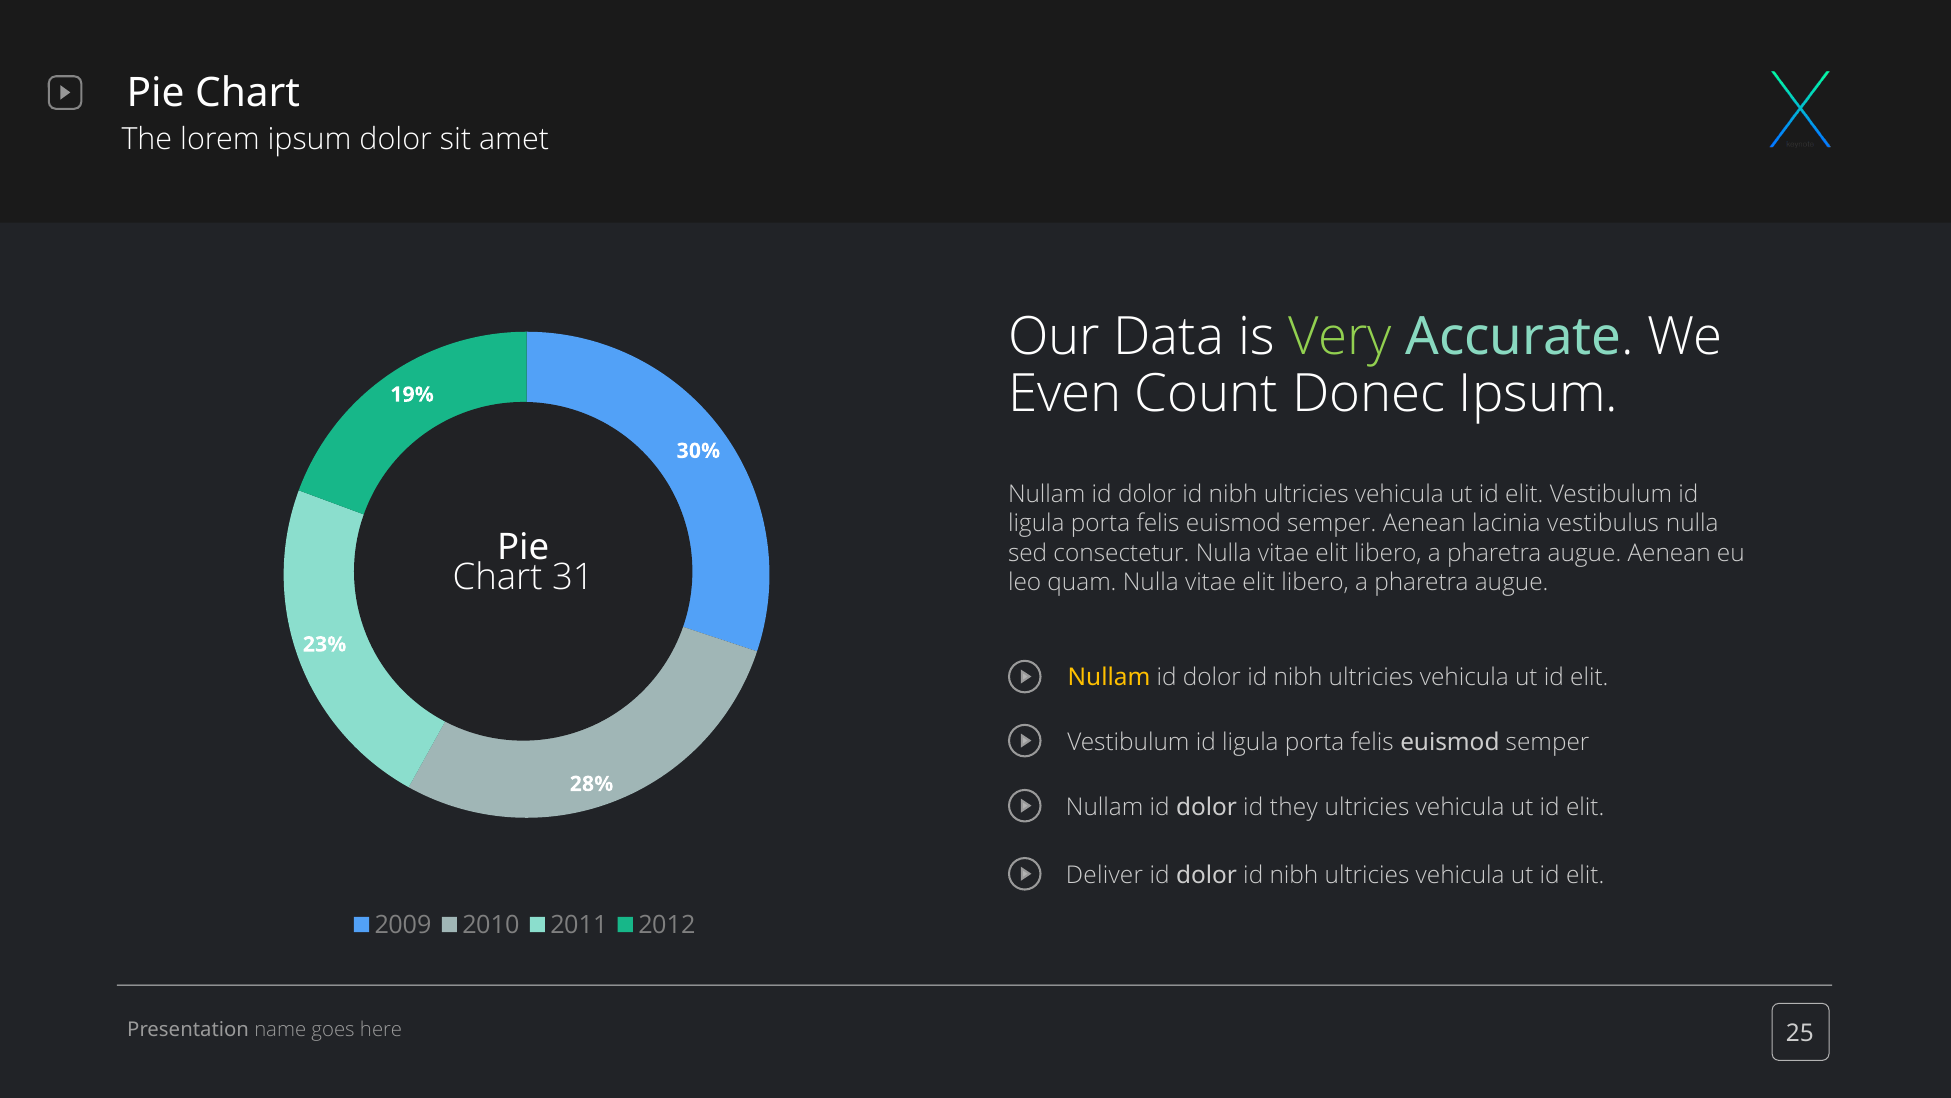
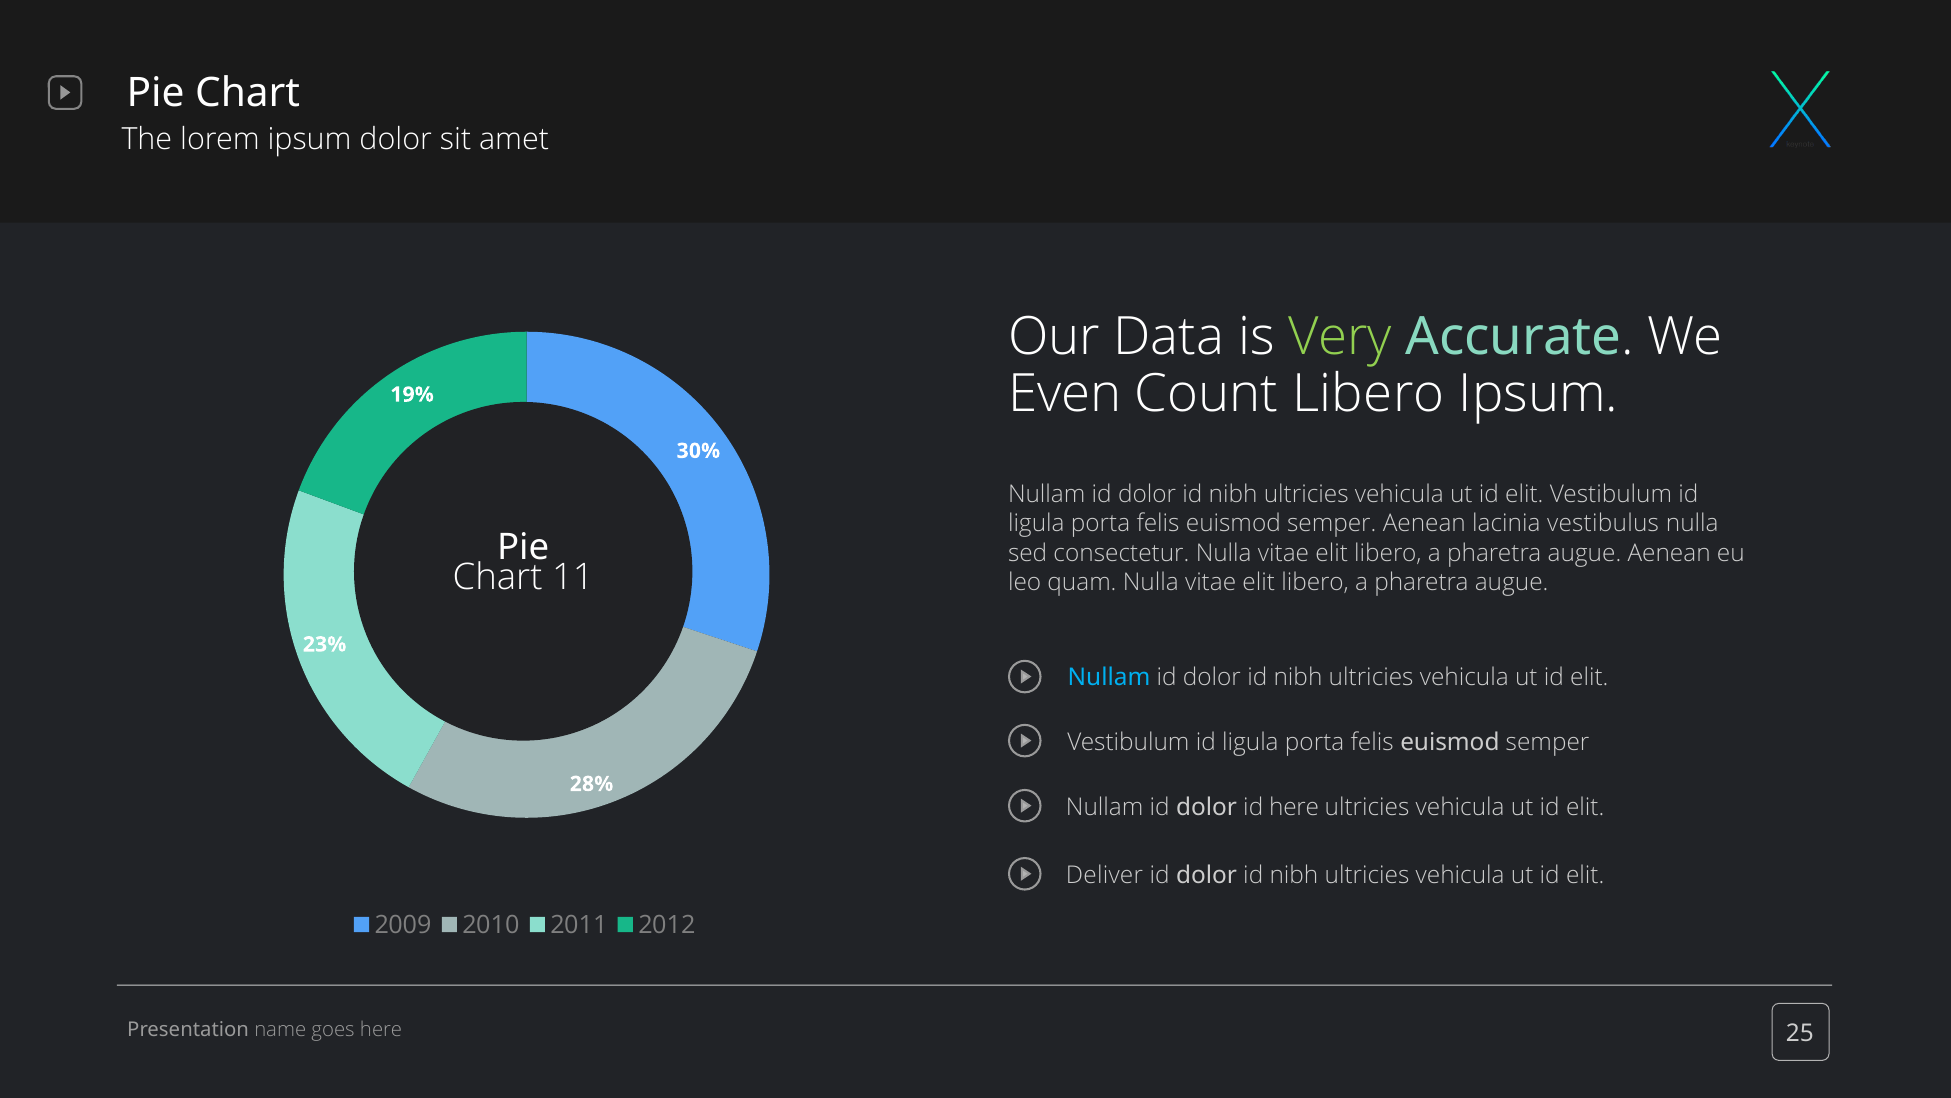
Count Donec: Donec -> Libero (1369, 394)
31: 31 -> 11 (573, 577)
Nullam colour: yellow -> light blue (1109, 677)
id they: they -> here (1294, 807)
